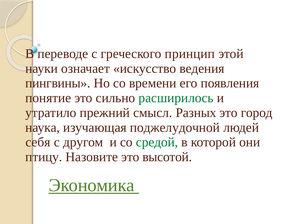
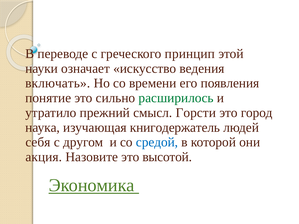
пингвины: пингвины -> включать (58, 83)
Разных: Разных -> Горсти (196, 113)
поджелудочной: поджелудочной -> книгодержатель (175, 128)
средой colour: green -> blue (157, 142)
птицу: птицу -> акция (44, 157)
